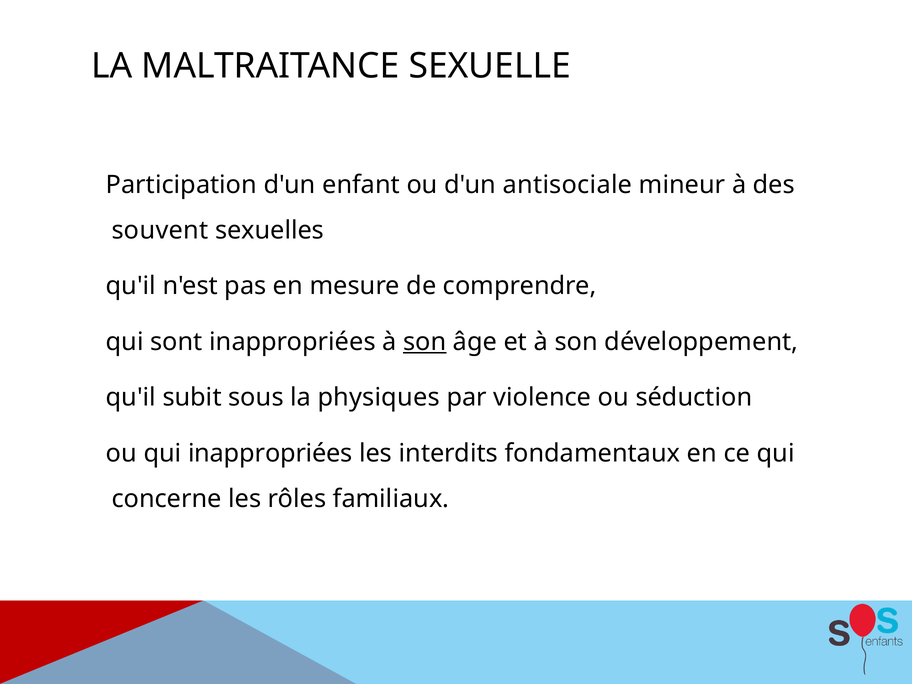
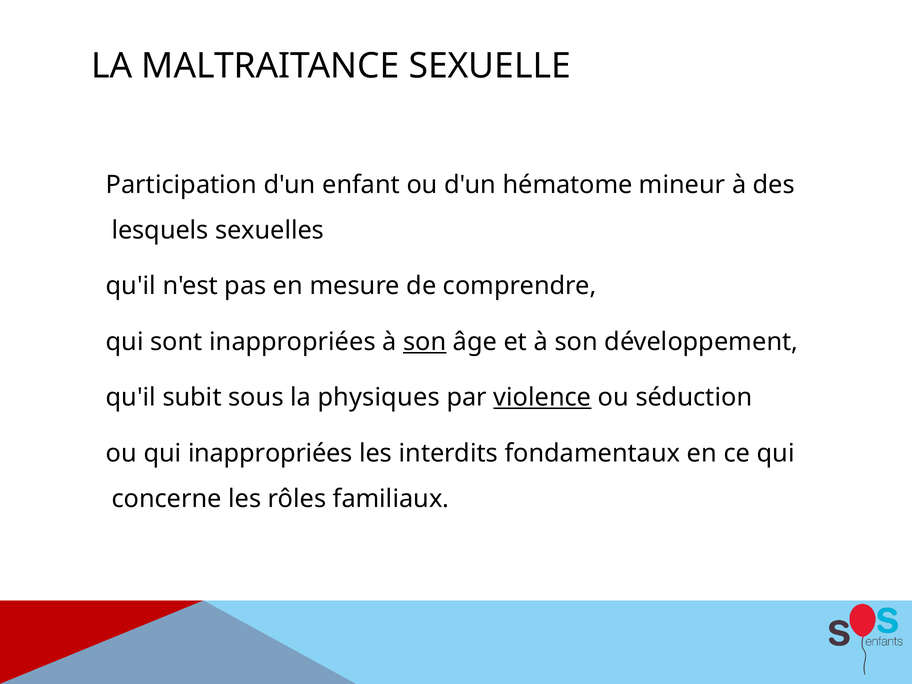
antisociale: antisociale -> hématome (568, 185)
souvent: souvent -> lesquels (160, 230)
violence underline: none -> present (542, 398)
